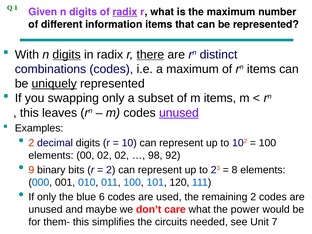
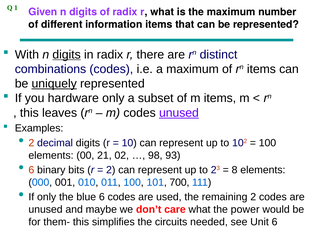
radix underline: present -> none (125, 12)
there underline: present -> none (150, 55)
swapping: swapping -> hardware (73, 98)
00 02: 02 -> 21 (104, 155)
92: 92 -> 93 (173, 155)
9: 9 -> 6 (31, 170)
120: 120 -> 700 (179, 182)
7: 7 -> 6 (275, 222)
